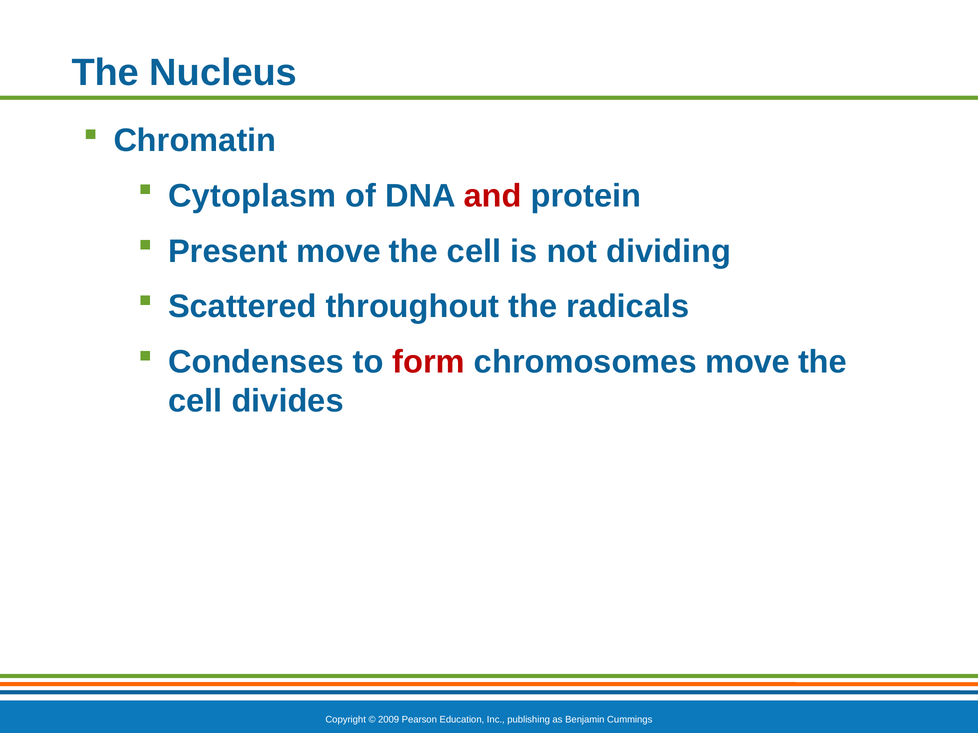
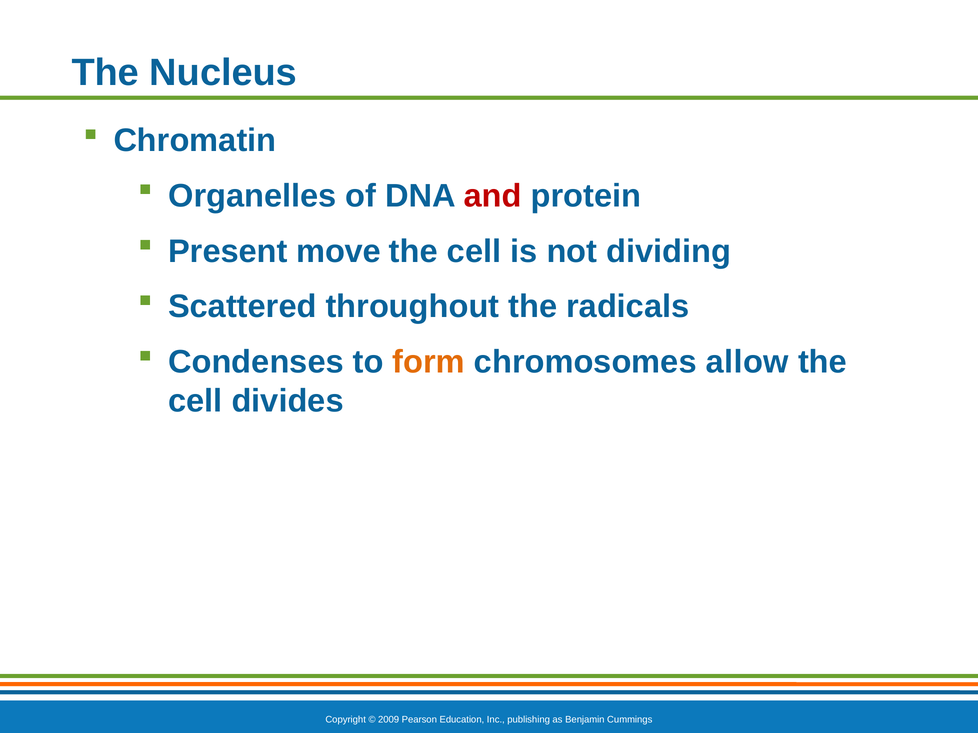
Cytoplasm: Cytoplasm -> Organelles (252, 196)
form colour: red -> orange (429, 362)
chromosomes move: move -> allow (747, 362)
